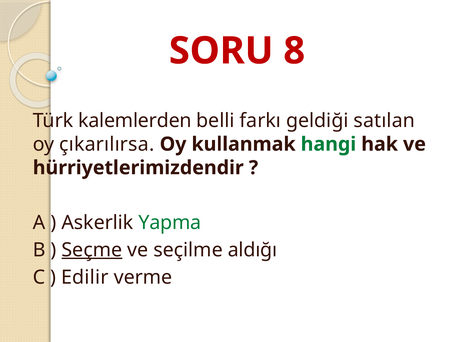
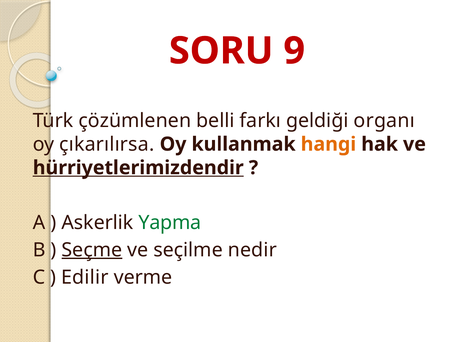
8: 8 -> 9 (294, 51)
kalemlerden: kalemlerden -> çözümlenen (135, 121)
satılan: satılan -> organı (384, 121)
hangi colour: green -> orange (328, 144)
hürriyetlerimizdendir underline: none -> present (138, 168)
aldığı: aldığı -> nedir (252, 250)
